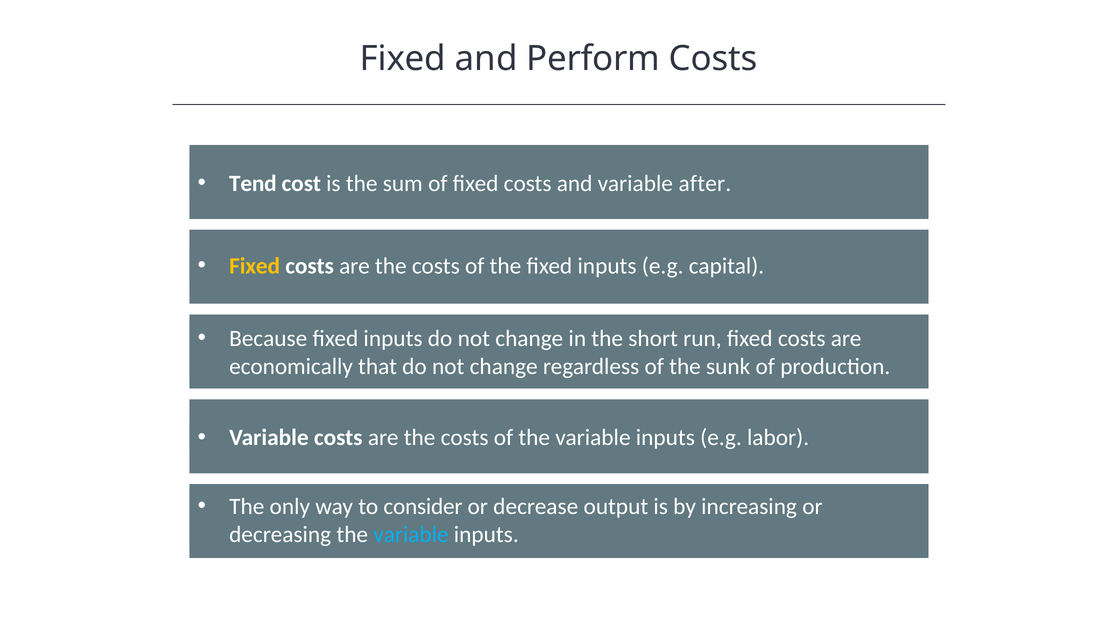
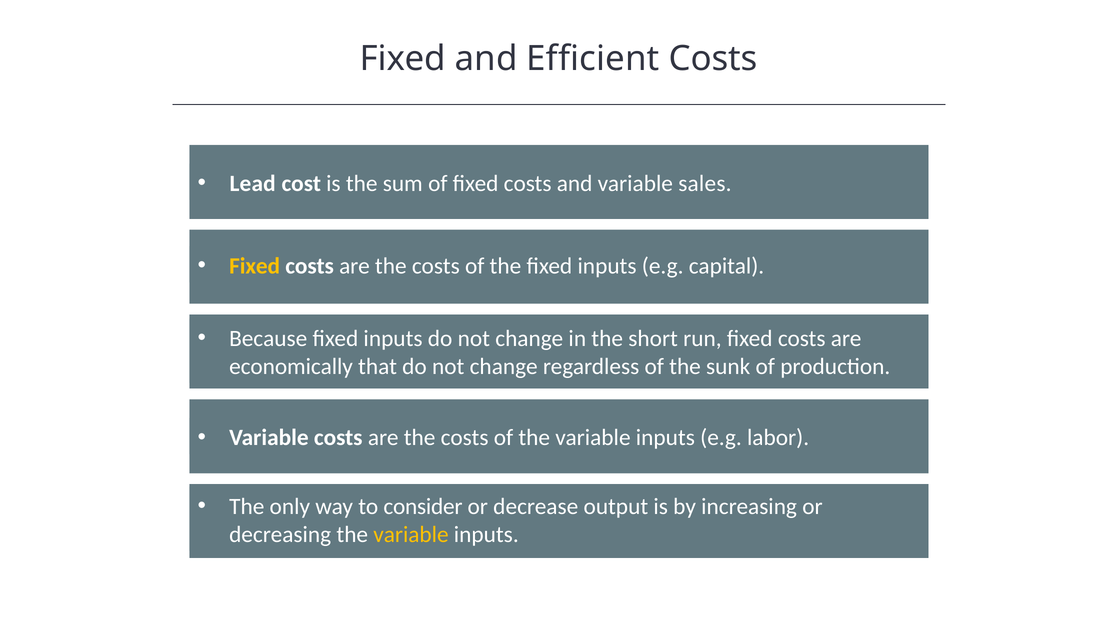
Perform: Perform -> Efficient (593, 59)
Tend: Tend -> Lead (253, 183)
after: after -> sales (705, 183)
variable colour: light blue -> yellow (411, 534)
